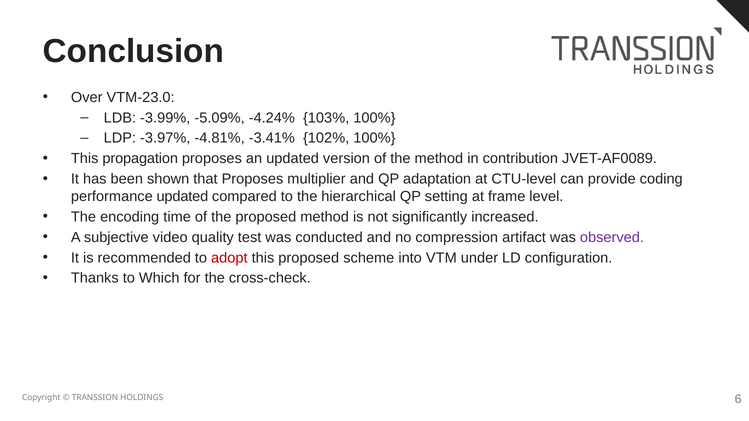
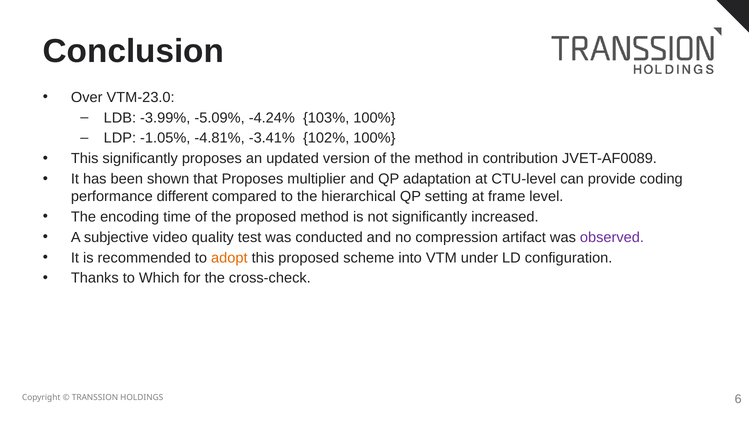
-3.97%: -3.97% -> -1.05% (165, 138)
This propagation: propagation -> significantly (140, 159)
performance updated: updated -> different (182, 197)
adopt colour: red -> orange (229, 258)
